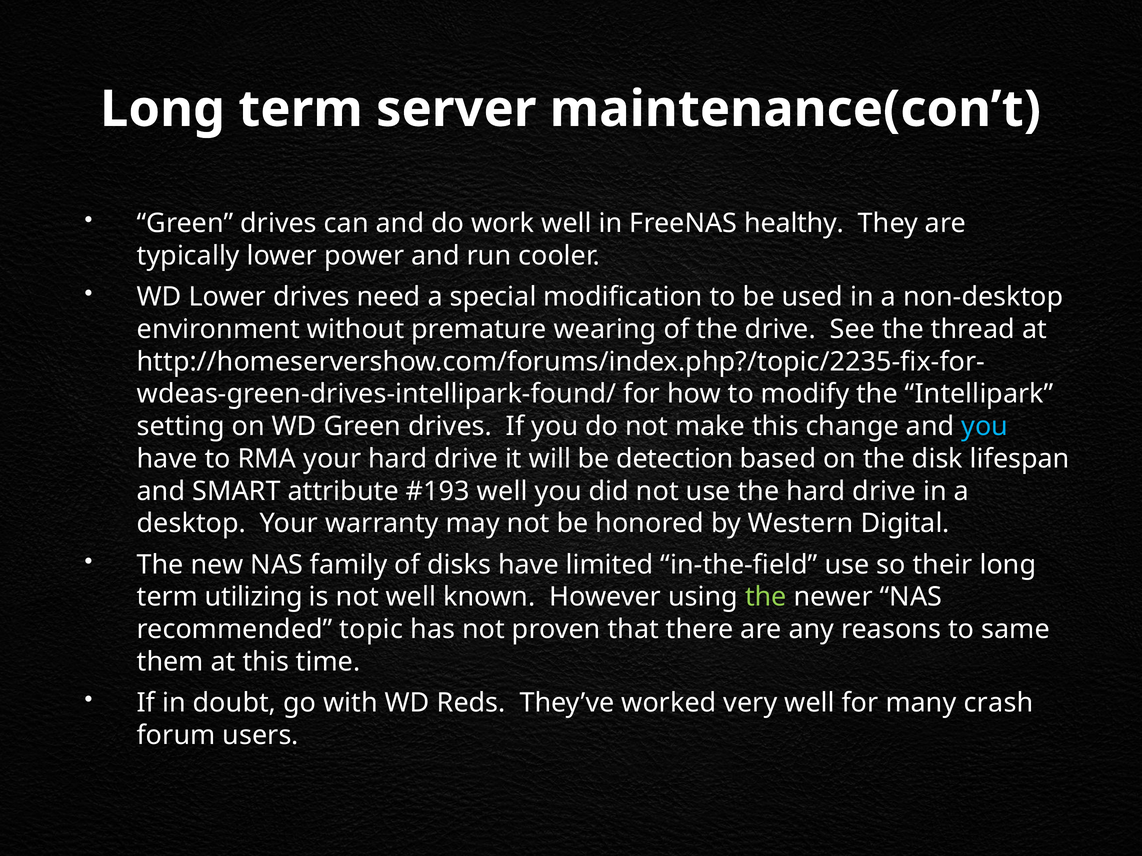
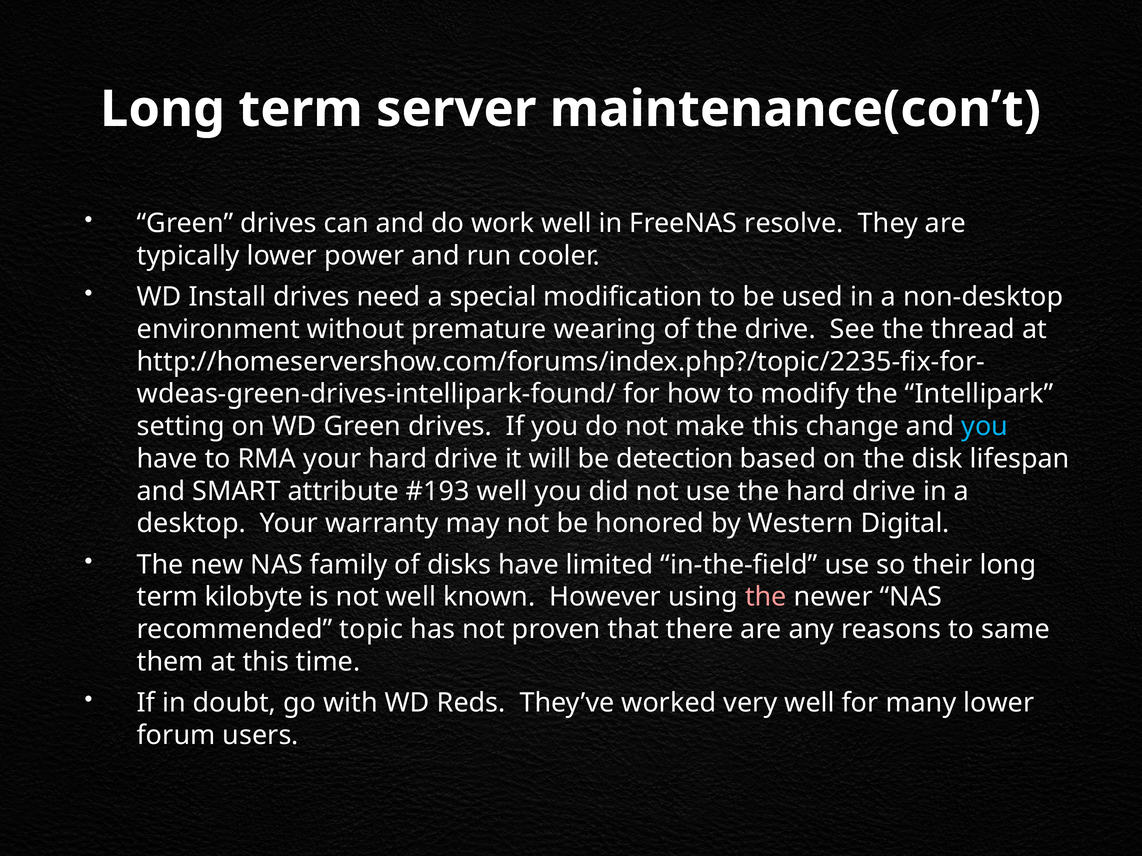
healthy: healthy -> resolve (794, 224)
WD Lower: Lower -> Install (227, 297)
utilizing: utilizing -> kilobyte (254, 597)
the colour: light green -> pink (766, 597)
many crash: crash -> lower (999, 703)
